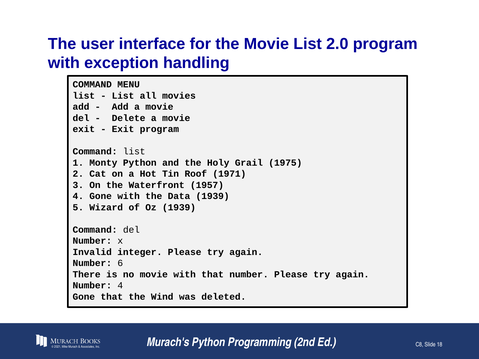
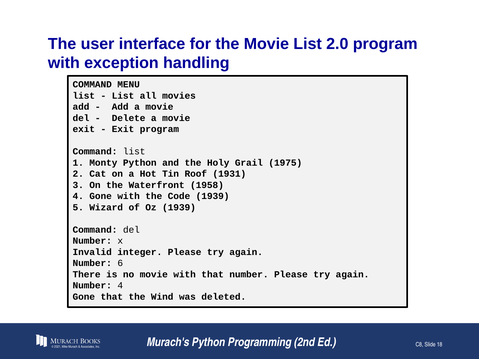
1971: 1971 -> 1931 (229, 174)
1957: 1957 -> 1958 (207, 185)
Data: Data -> Code (179, 196)
